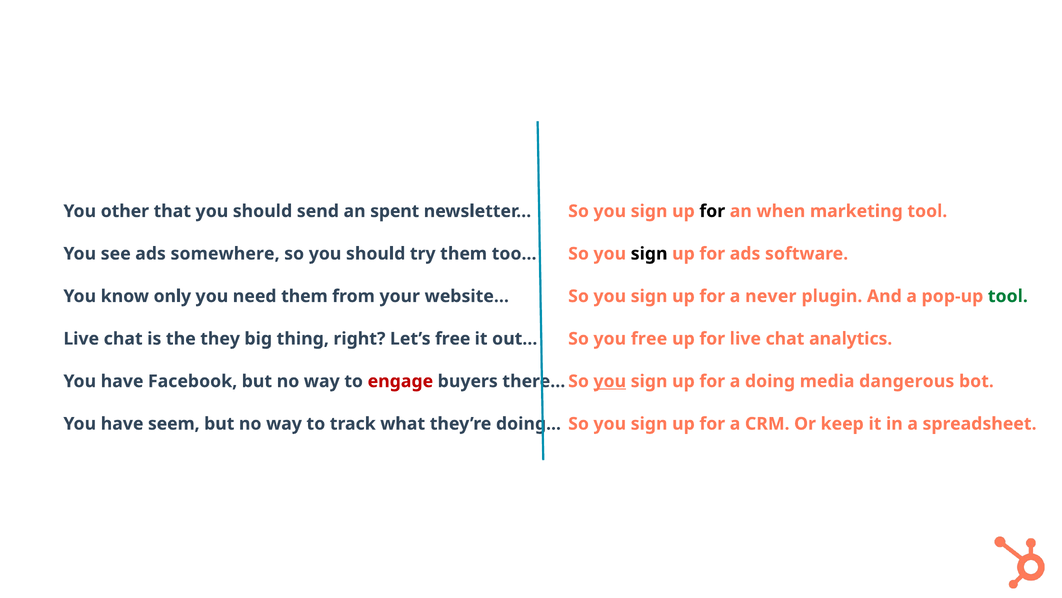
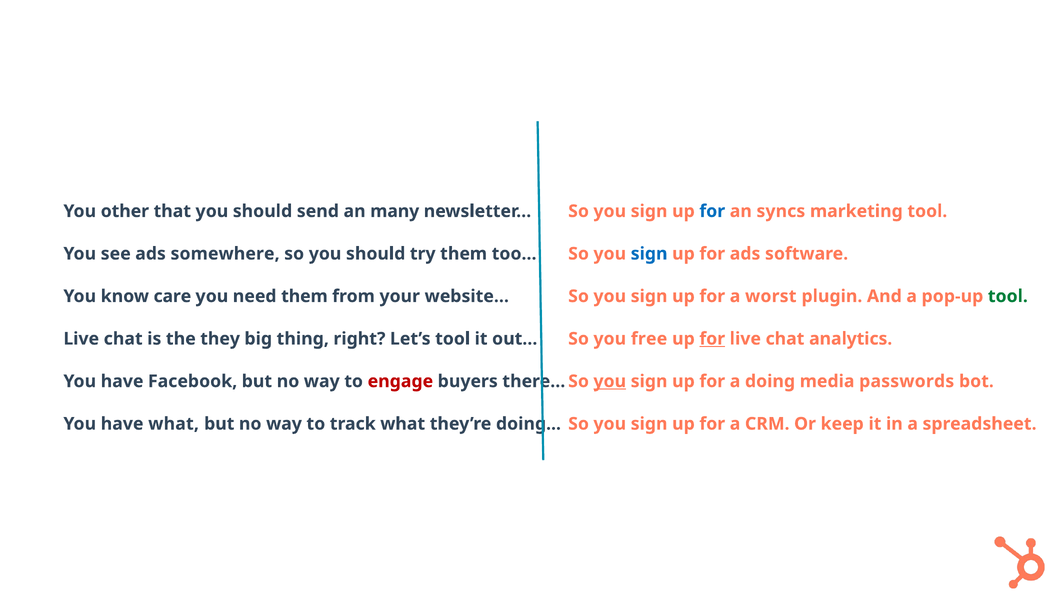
spent: spent -> many (395, 211)
for colour: black -> blue (712, 211)
when: when -> syncs (781, 211)
sign colour: black -> blue (649, 253)
only: only -> care (172, 296)
never: never -> worst (771, 296)
Let’s free: free -> tool (453, 338)
for underline: none -> present (712, 338)
dangerous: dangerous -> passwords (907, 381)
have seem: seem -> what (174, 423)
